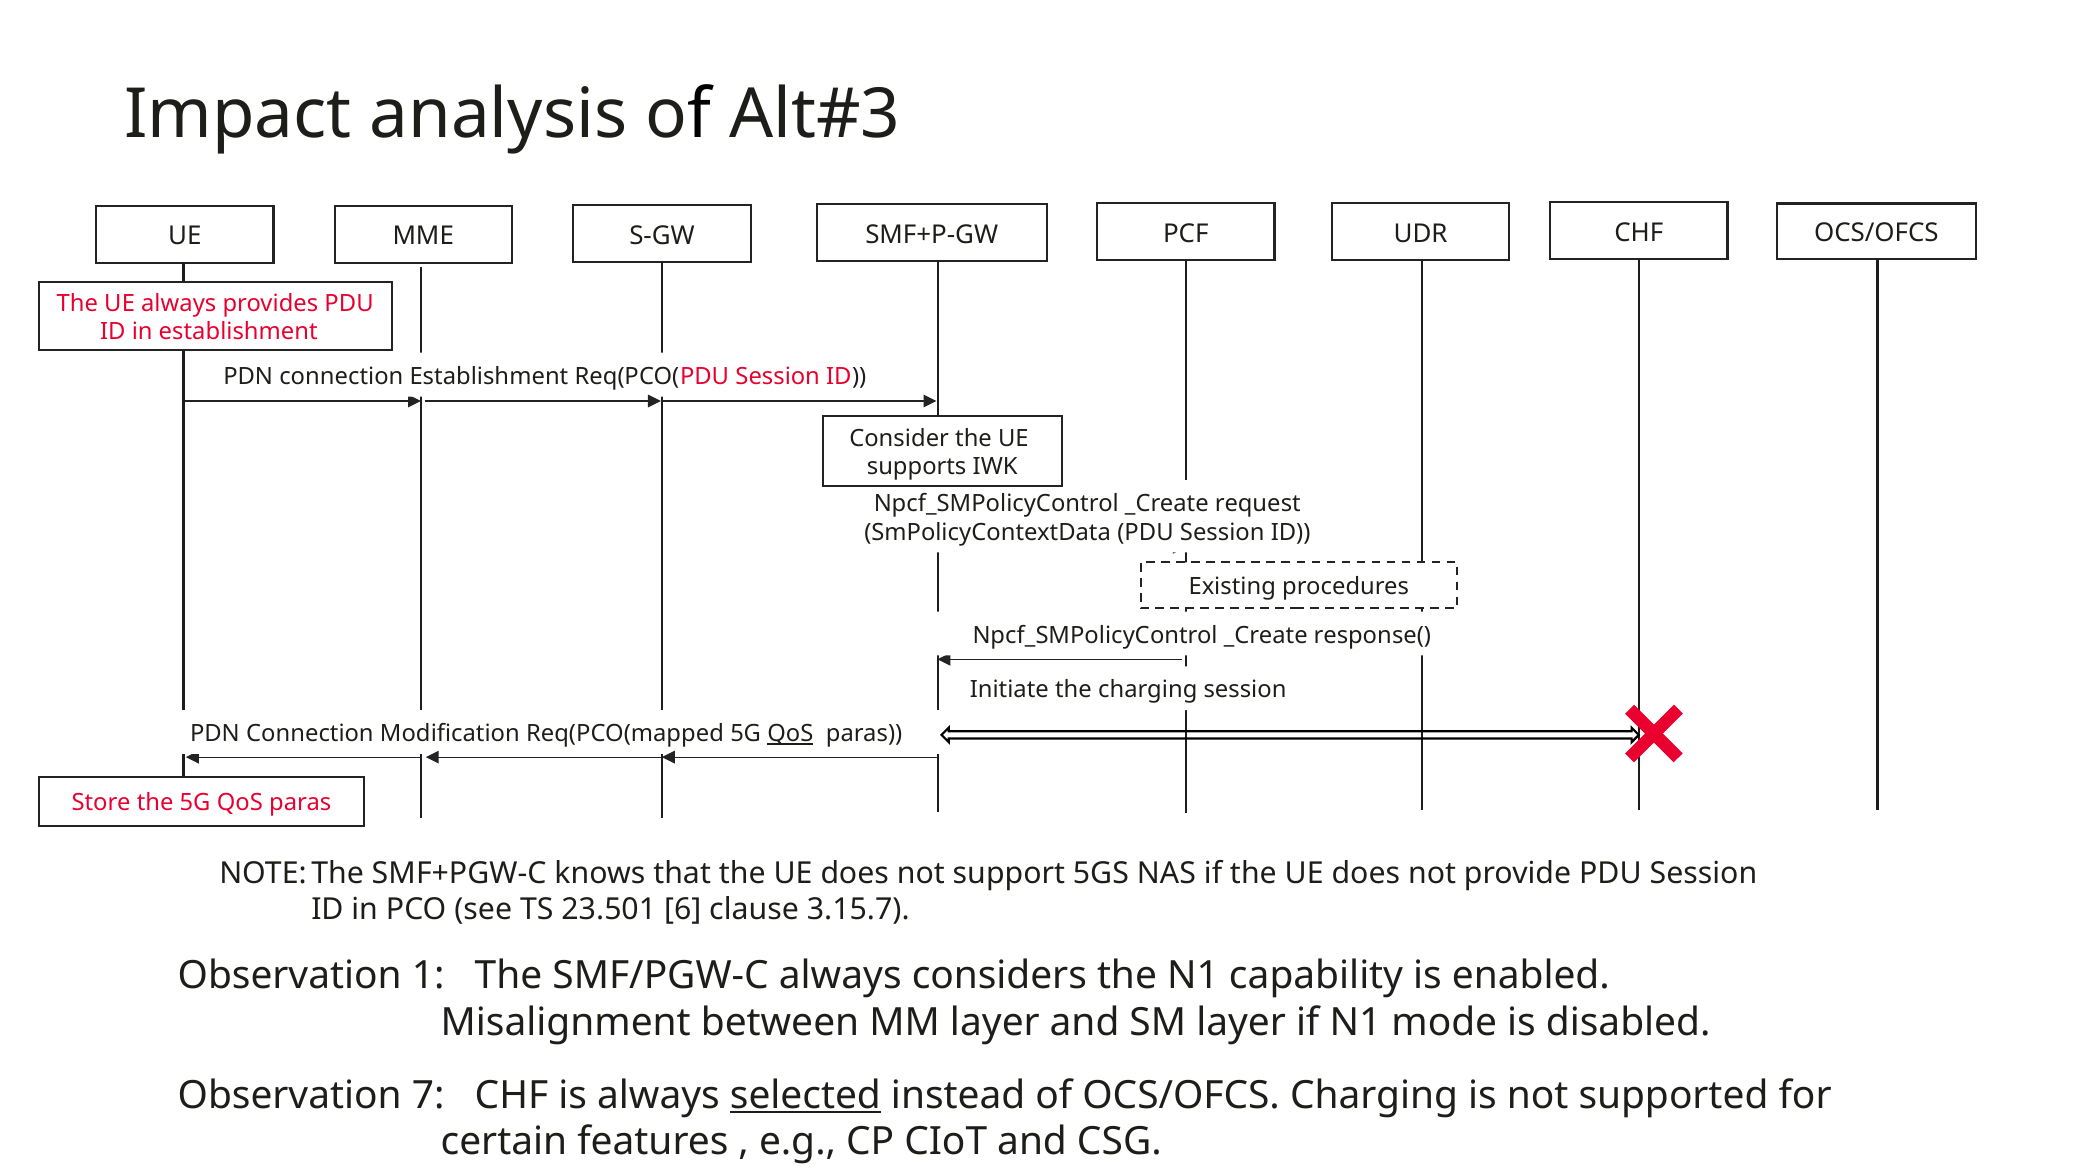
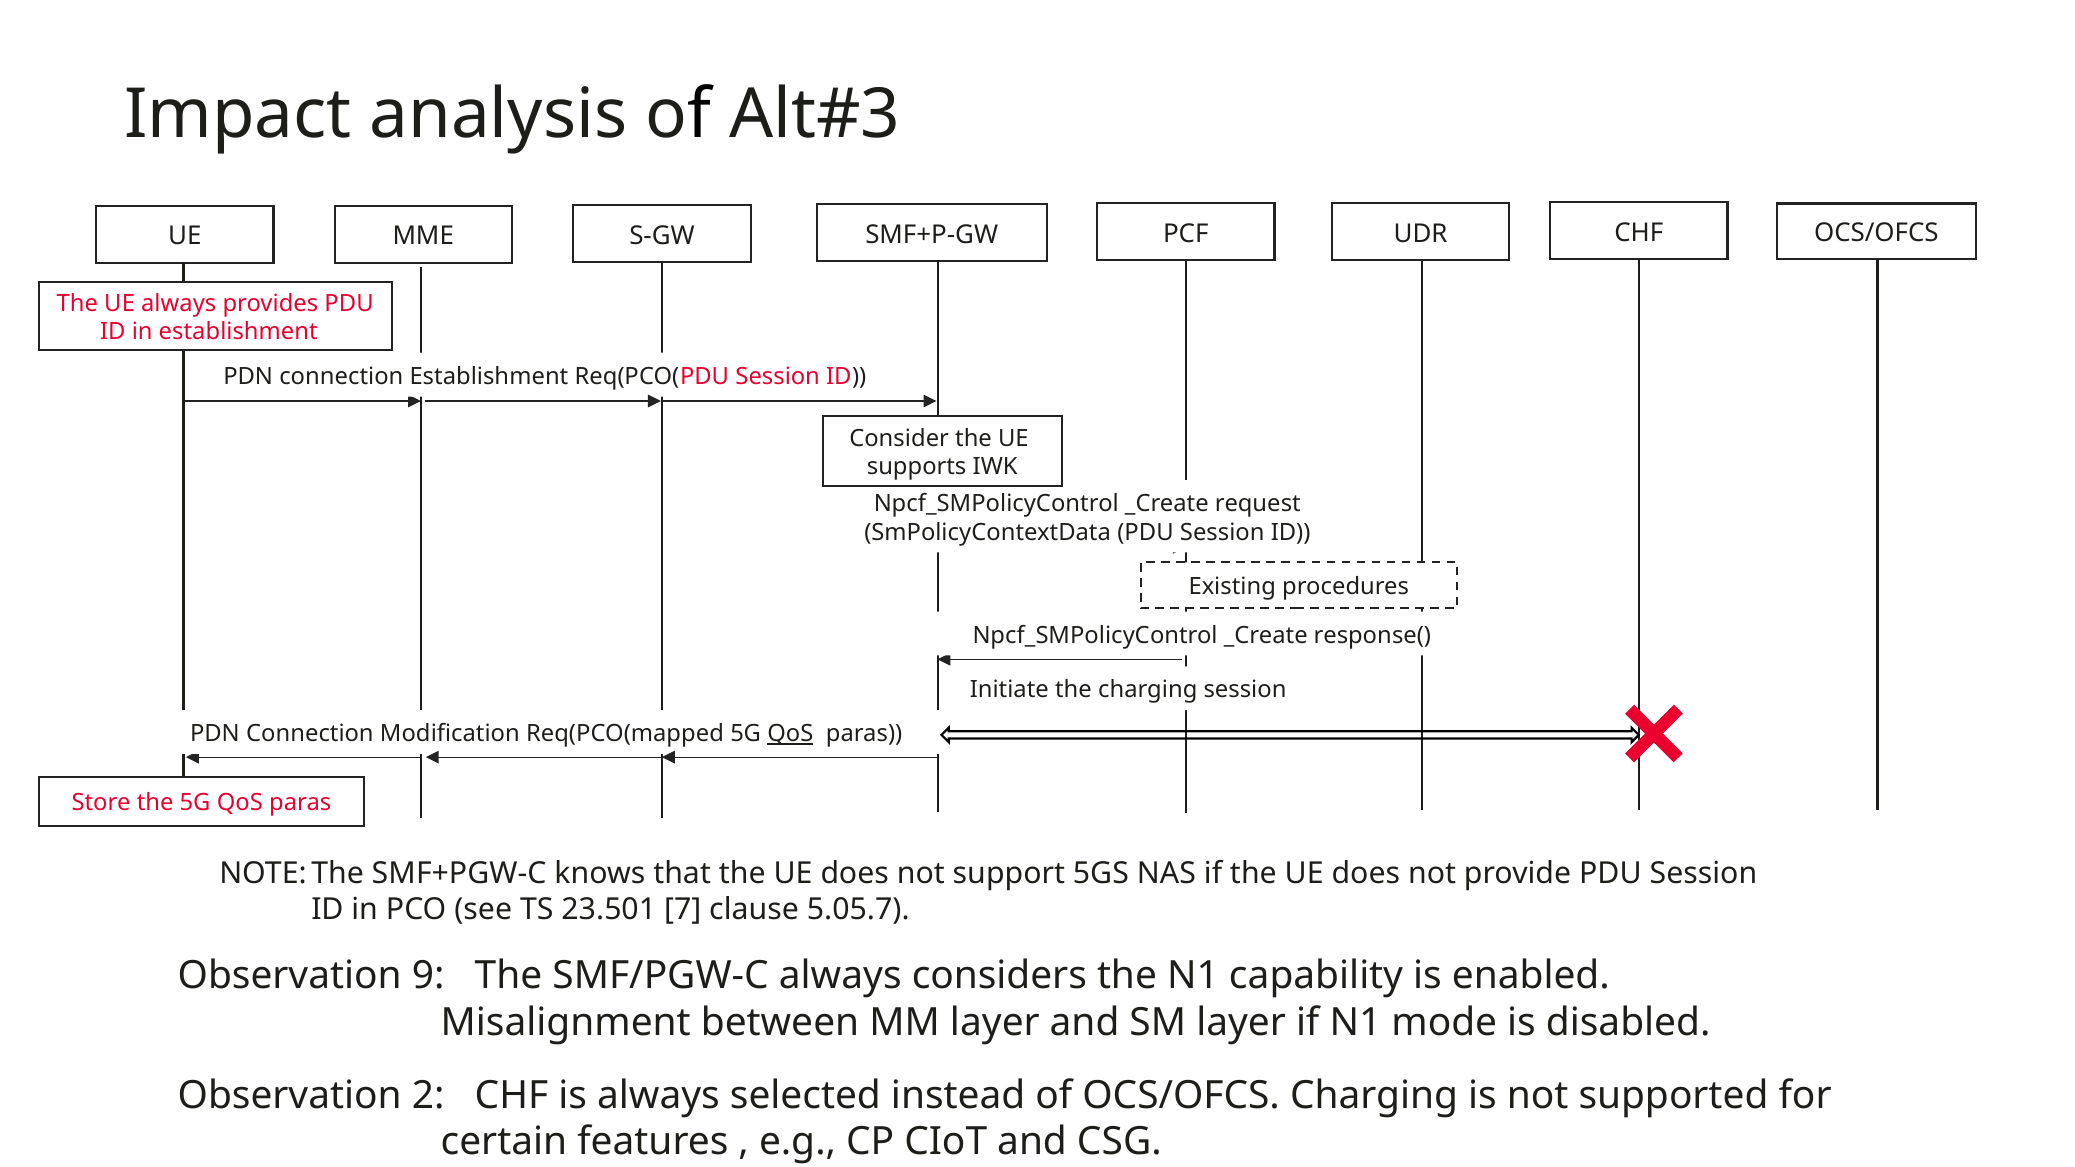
6: 6 -> 7 (683, 910)
3.15.7: 3.15.7 -> 5.05.7 (858, 910)
1: 1 -> 9 (428, 976)
7: 7 -> 2 (428, 1095)
selected underline: present -> none (805, 1095)
